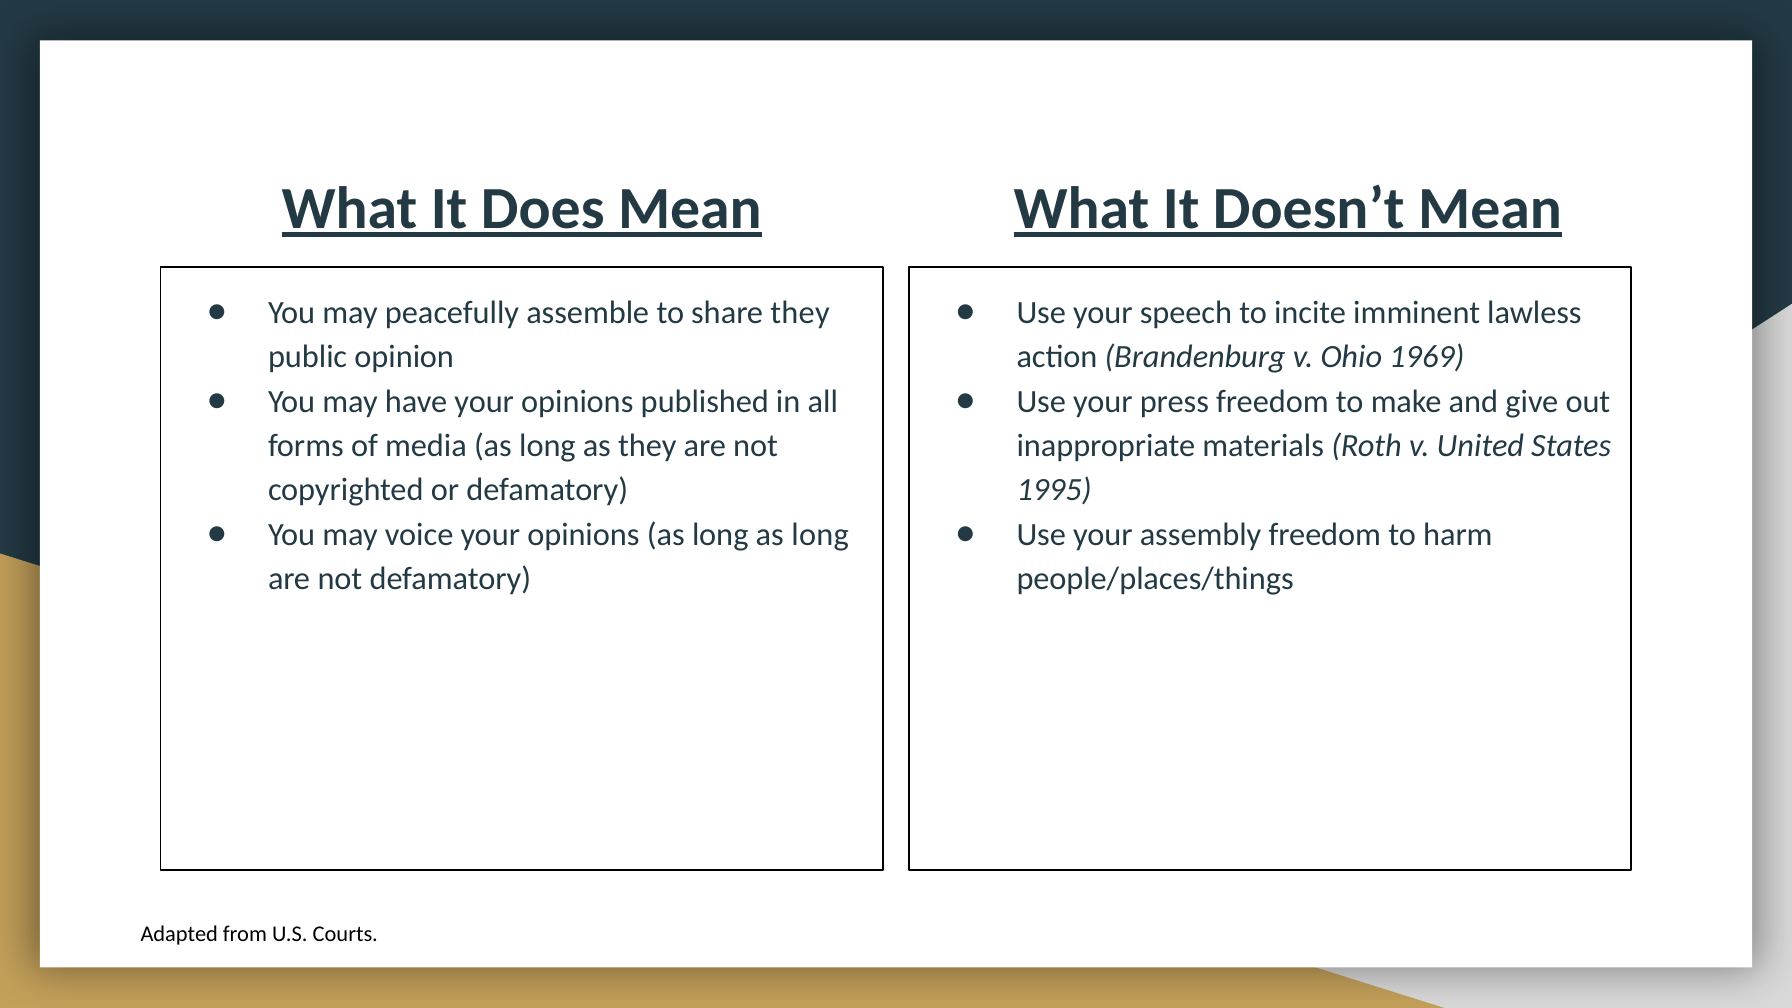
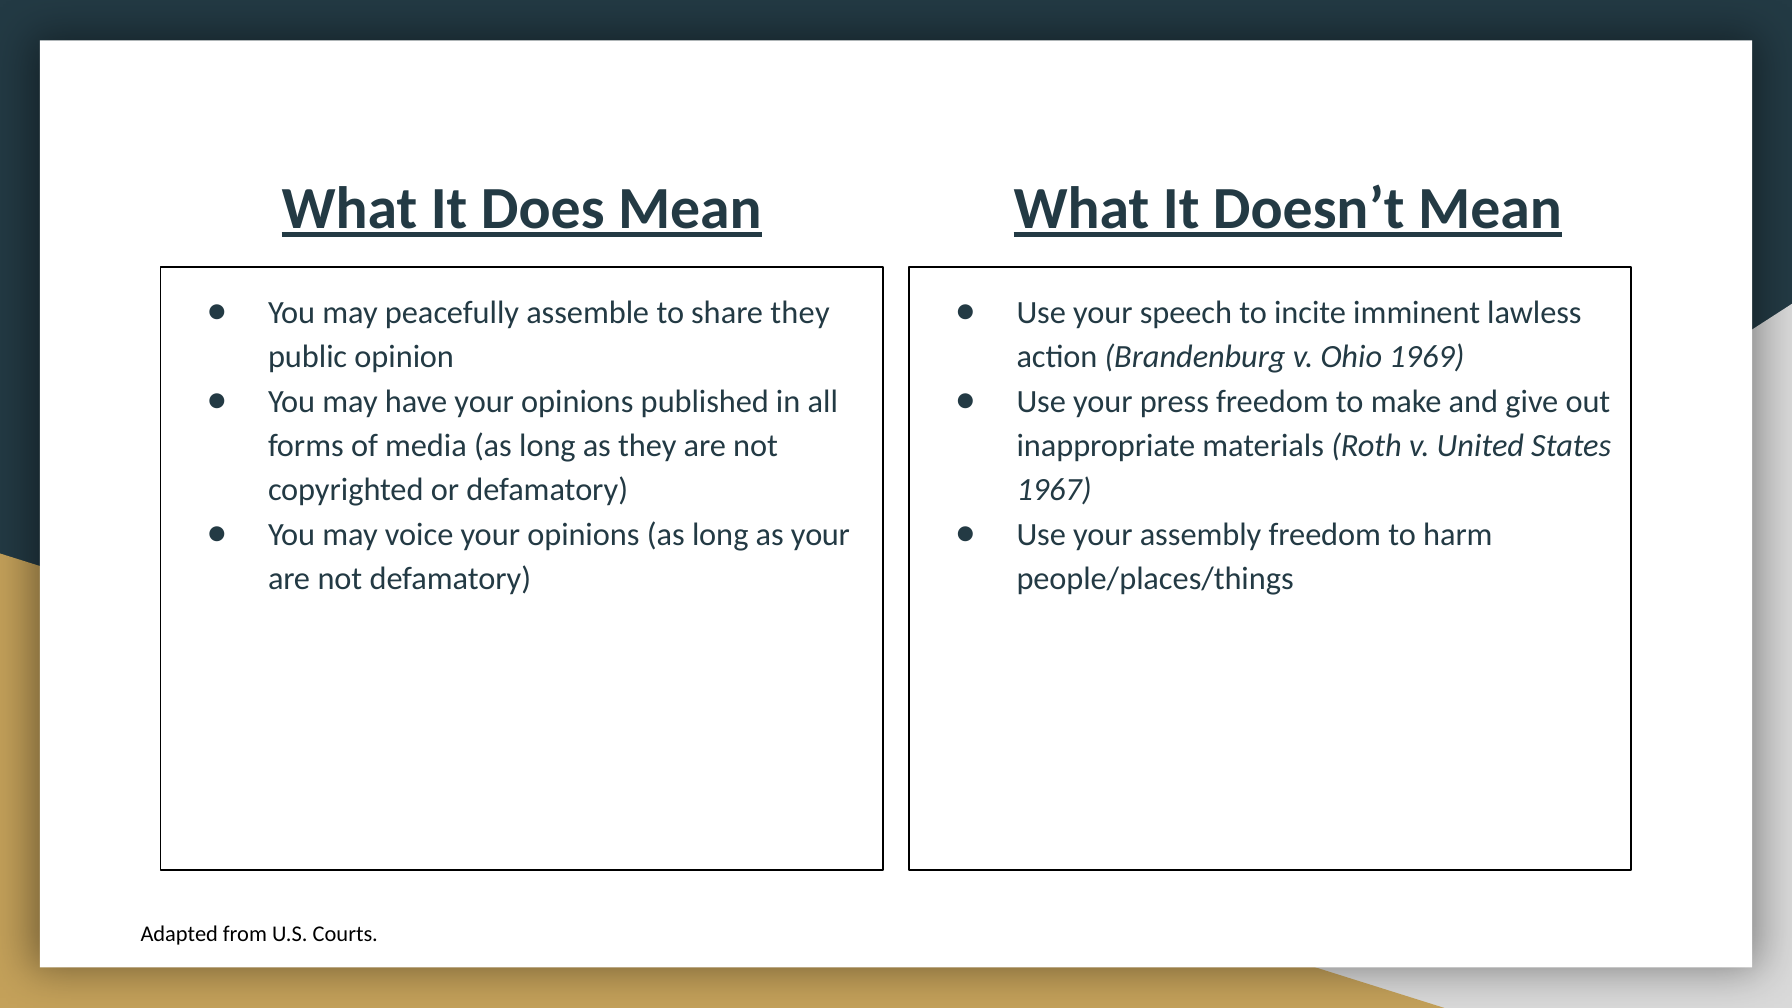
1995: 1995 -> 1967 (1054, 490)
long as long: long -> your (820, 535)
